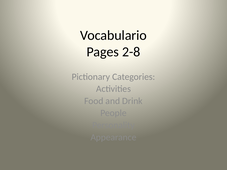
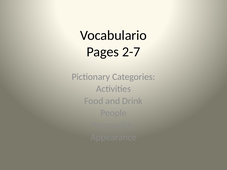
2-8: 2-8 -> 2-7 (131, 52)
